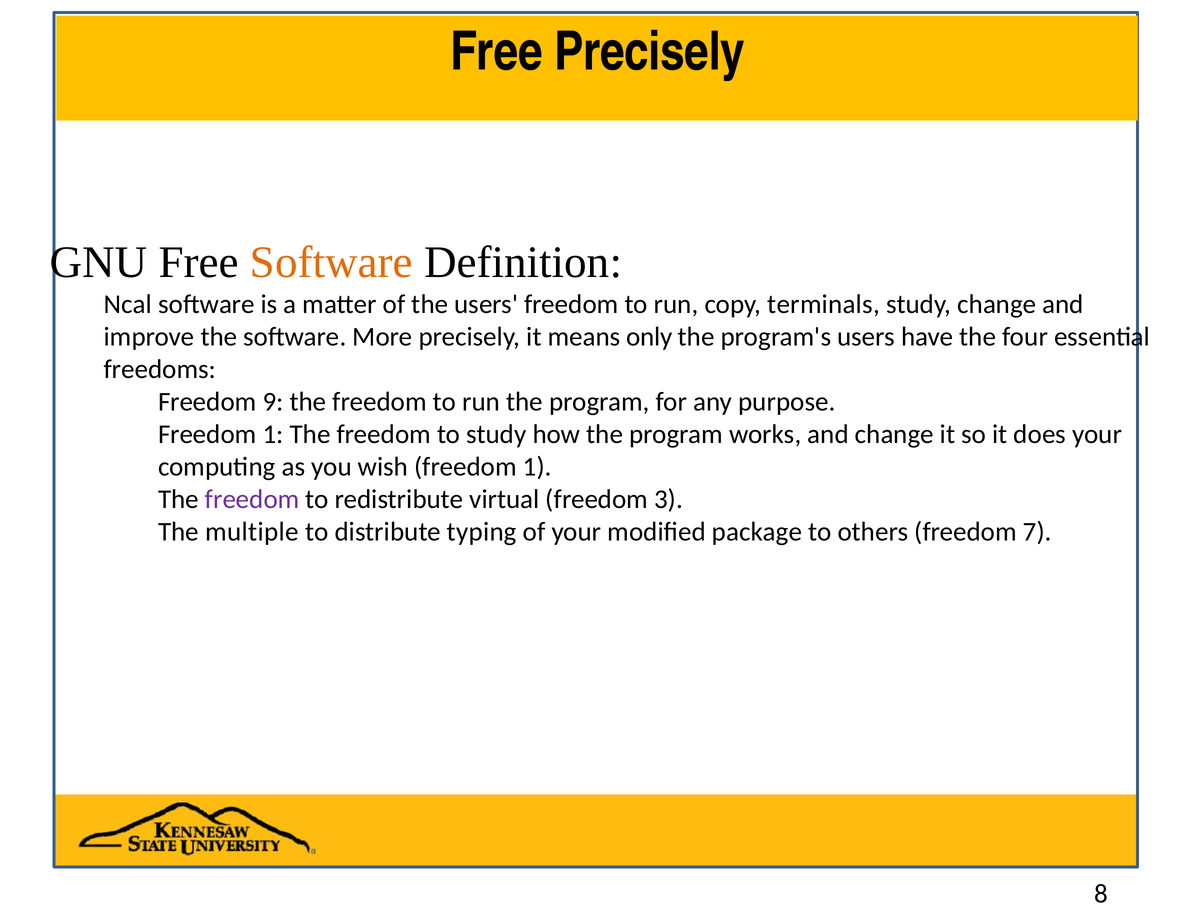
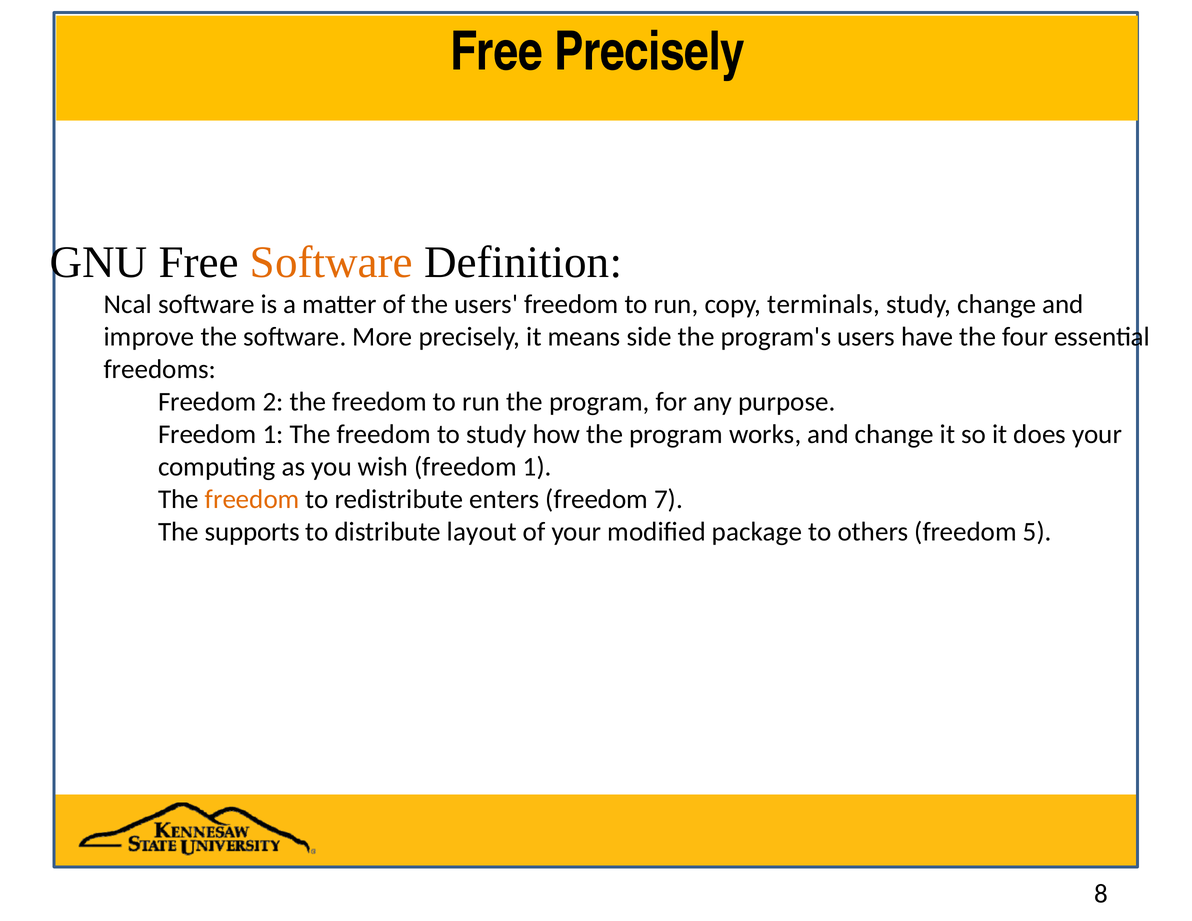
only: only -> side (649, 337)
9: 9 -> 2 (273, 402)
freedom colour: purple -> orange (252, 499)
virtual: virtual -> enters (504, 499)
3: 3 -> 7 (669, 499)
multiple: multiple -> supports (252, 532)
typing: typing -> layout (482, 532)
7: 7 -> 5 (1037, 532)
